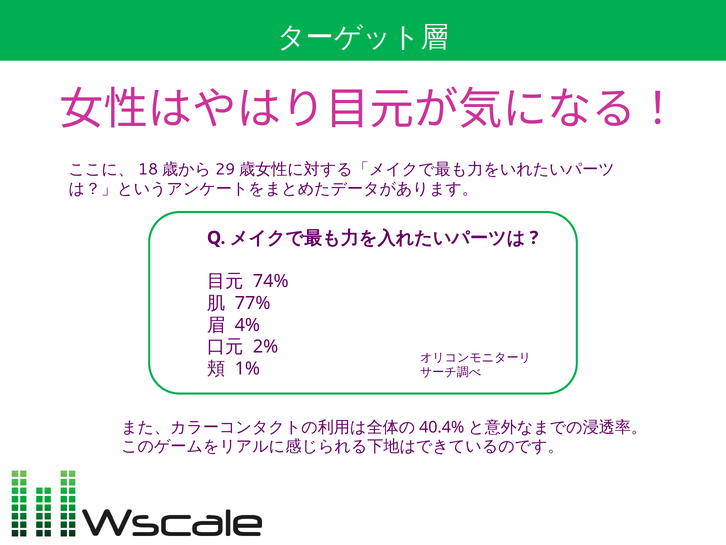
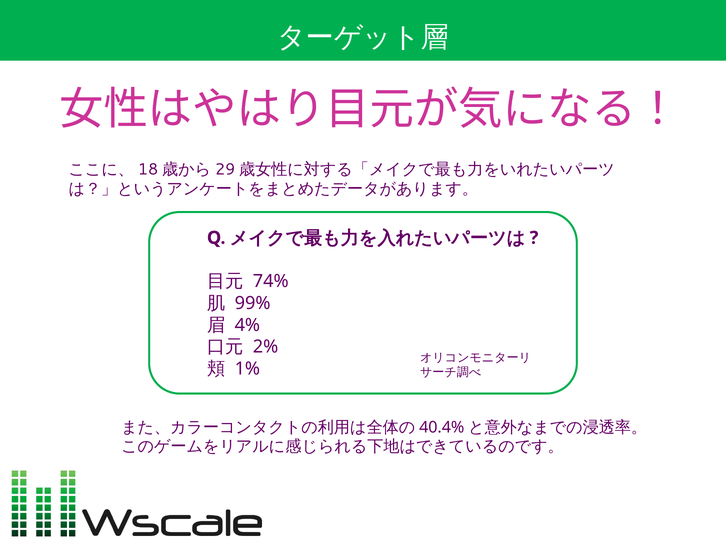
77%: 77% -> 99% (253, 303)
